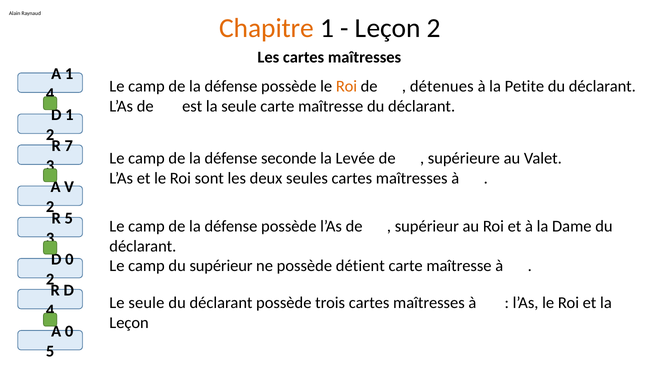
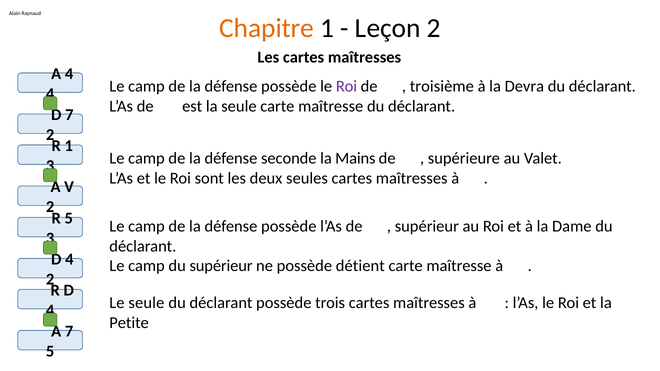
A 1: 1 -> 4 (69, 74)
Roi colour: orange -> purple (346, 86)
détenues: détenues -> troisième (442, 86)
Petite: Petite -> Devra (524, 86)
D 1: 1 -> 7 (69, 115)
R 7: 7 -> 1 (69, 146)
Levée: Levée -> Mains (355, 159)
0: 0 -> 4 (69, 260)
Leçon: Leçon -> Petite (129, 323)
0: 0 -> 7 (69, 332)
